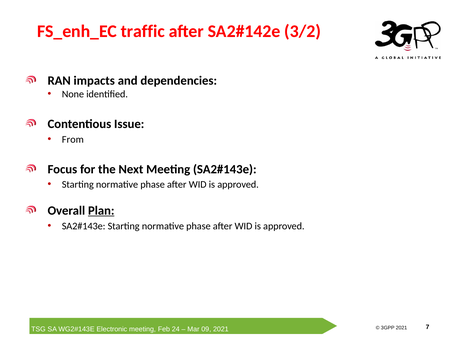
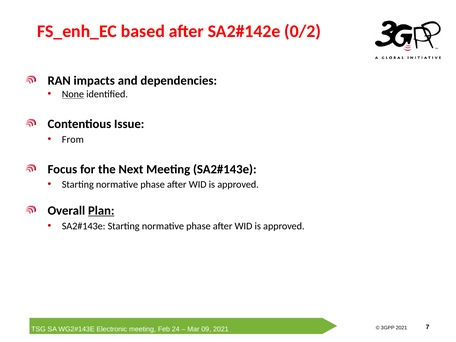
traffic: traffic -> based (143, 31)
3/2: 3/2 -> 0/2 (303, 31)
None underline: none -> present (73, 94)
